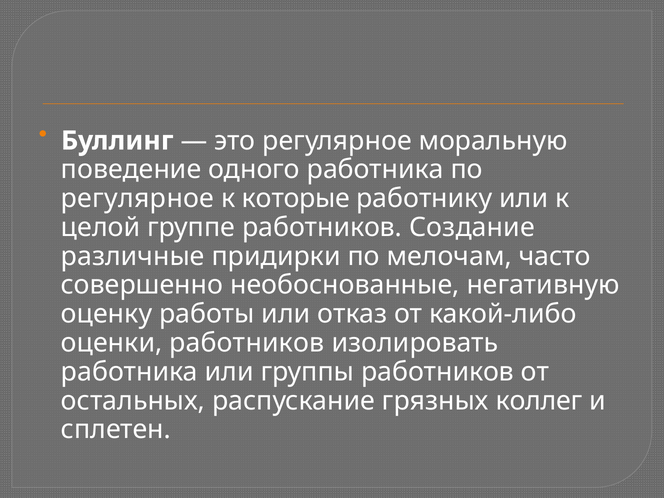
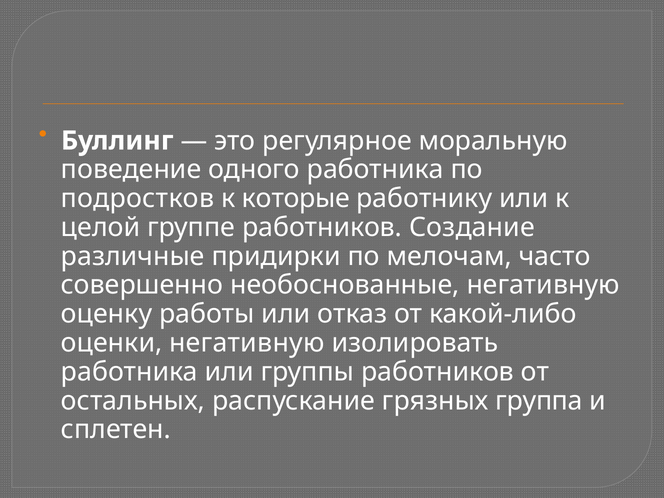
регулярное: регулярное -> подростков (138, 199)
оценки работников: работников -> негативную (247, 343)
коллег: коллег -> группа (539, 401)
